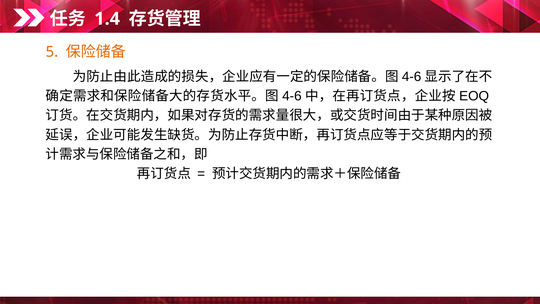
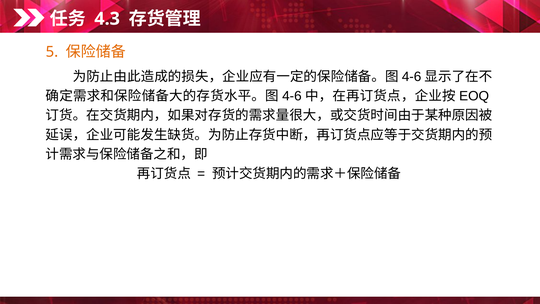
1.4: 1.4 -> 4.3 (107, 19)
